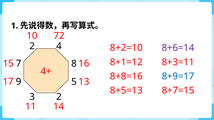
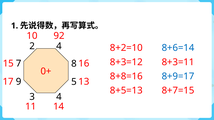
72: 72 -> 92 (59, 36)
8+6=14 colour: purple -> blue (178, 48)
8+1=12: 8+1=12 -> 8+3=12 (126, 62)
4+: 4+ -> 0+ (46, 72)
3 2: 2 -> 4 (59, 97)
